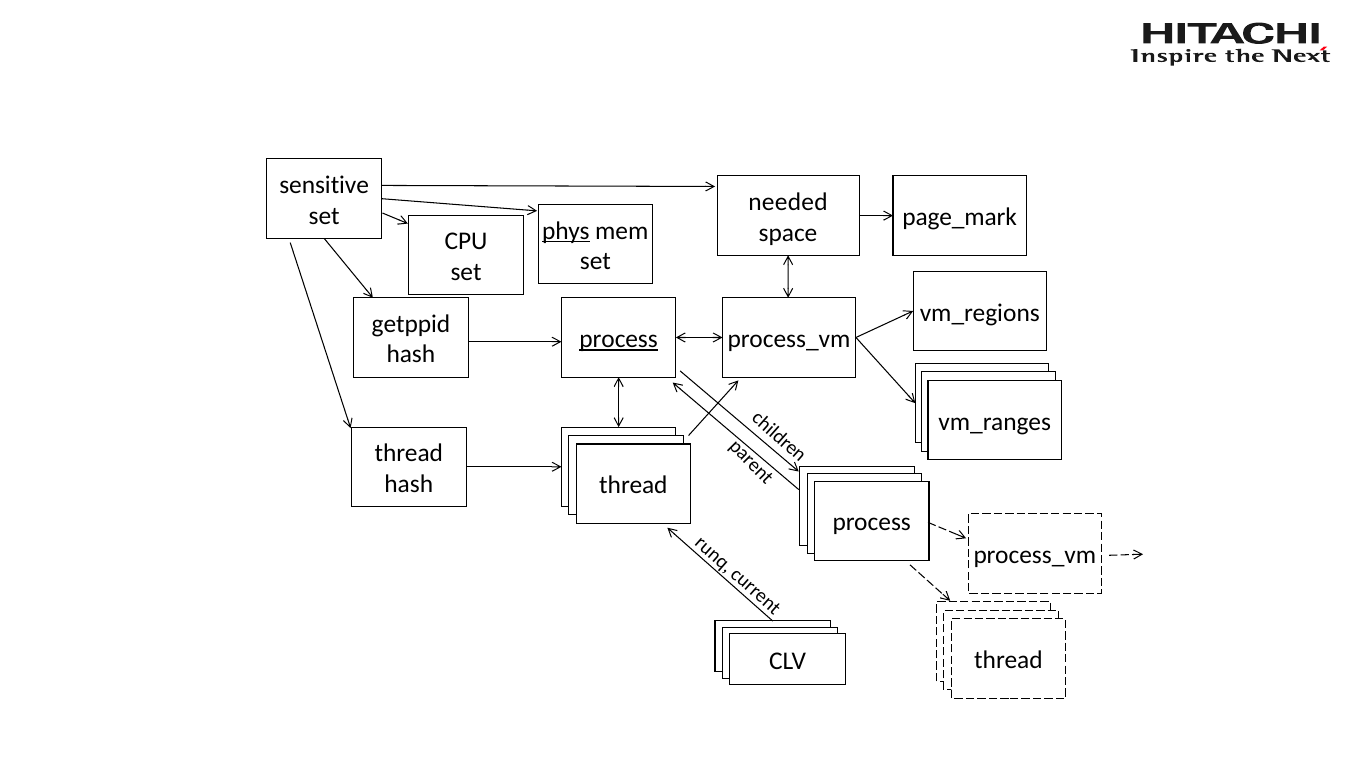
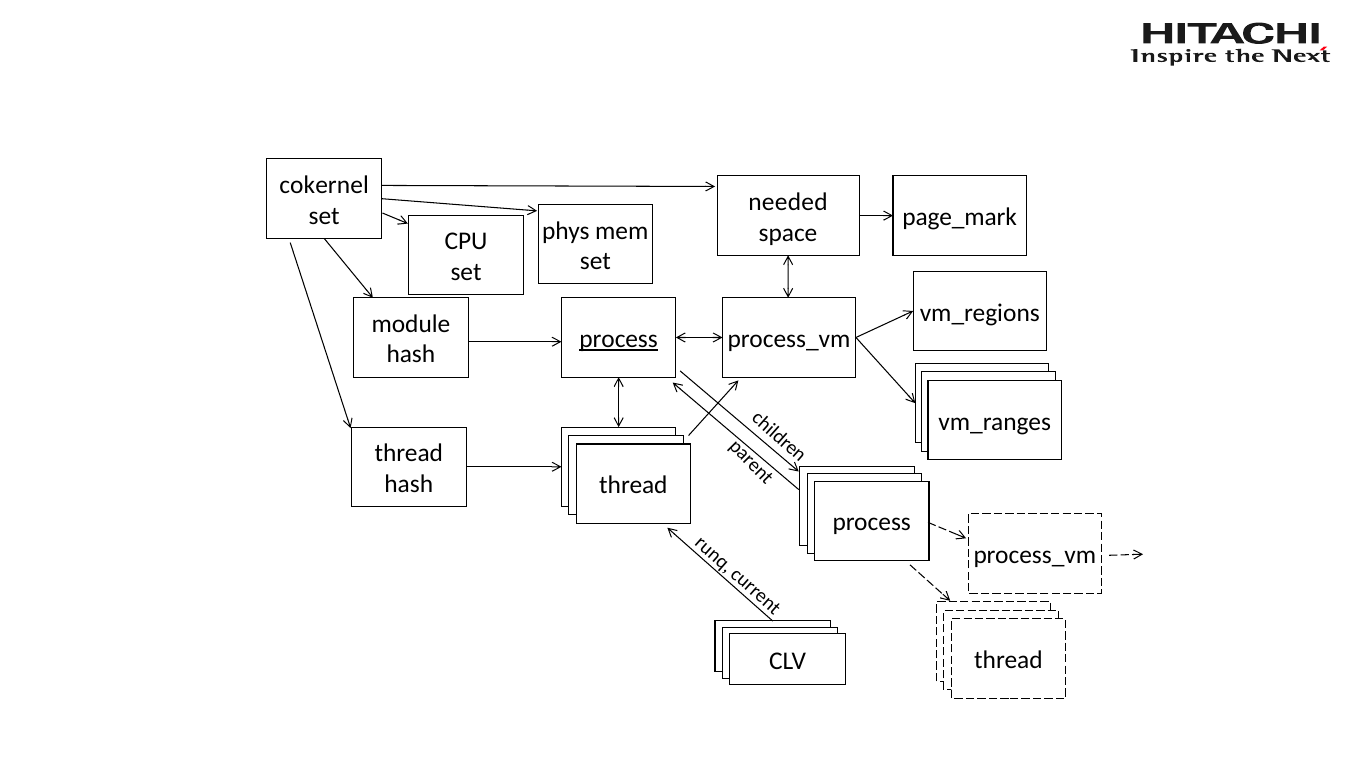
sensitive: sensitive -> cokernel (324, 185)
phys underline: present -> none (566, 231)
getppid: getppid -> module (411, 324)
